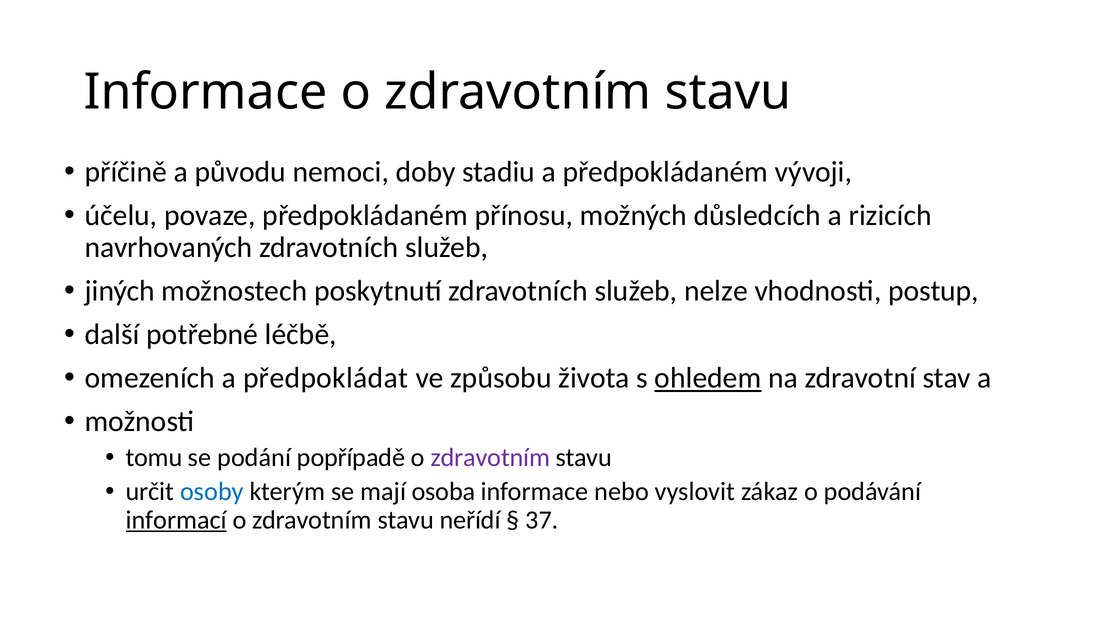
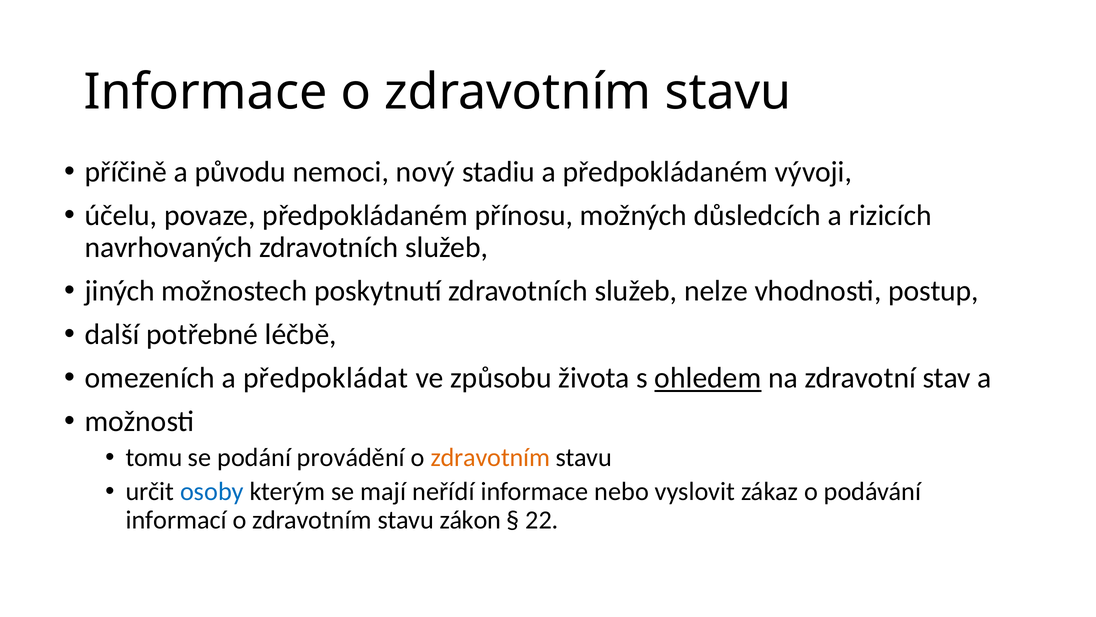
doby: doby -> nový (425, 172)
popřípadě: popřípadě -> provádění (351, 457)
zdravotním colour: purple -> orange (490, 457)
osoba: osoba -> neřídí (443, 491)
informací underline: present -> none (176, 520)
neřídí: neřídí -> zákon (470, 520)
37: 37 -> 22 (542, 520)
